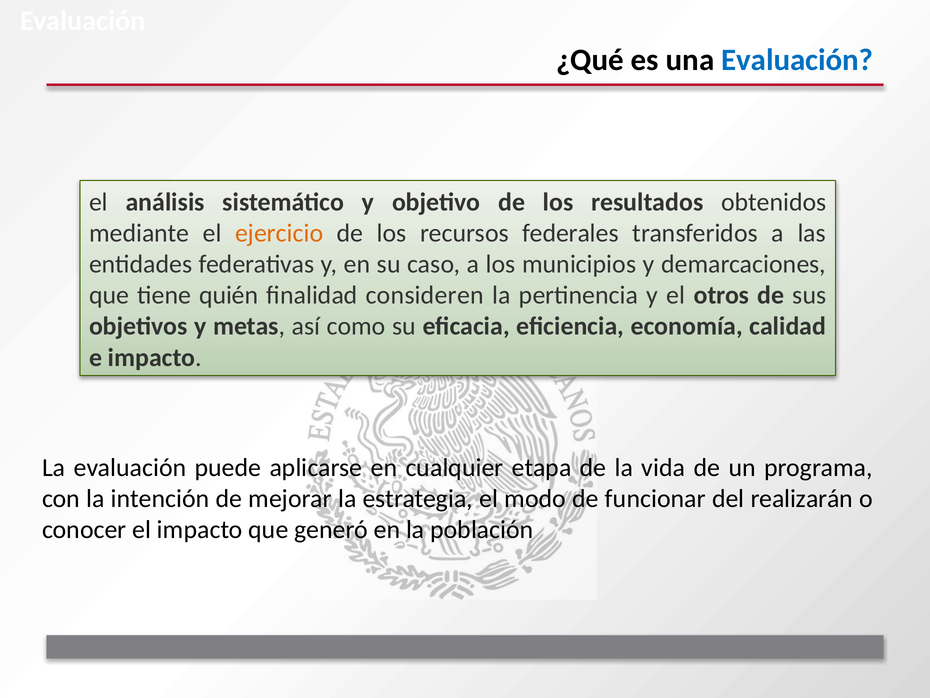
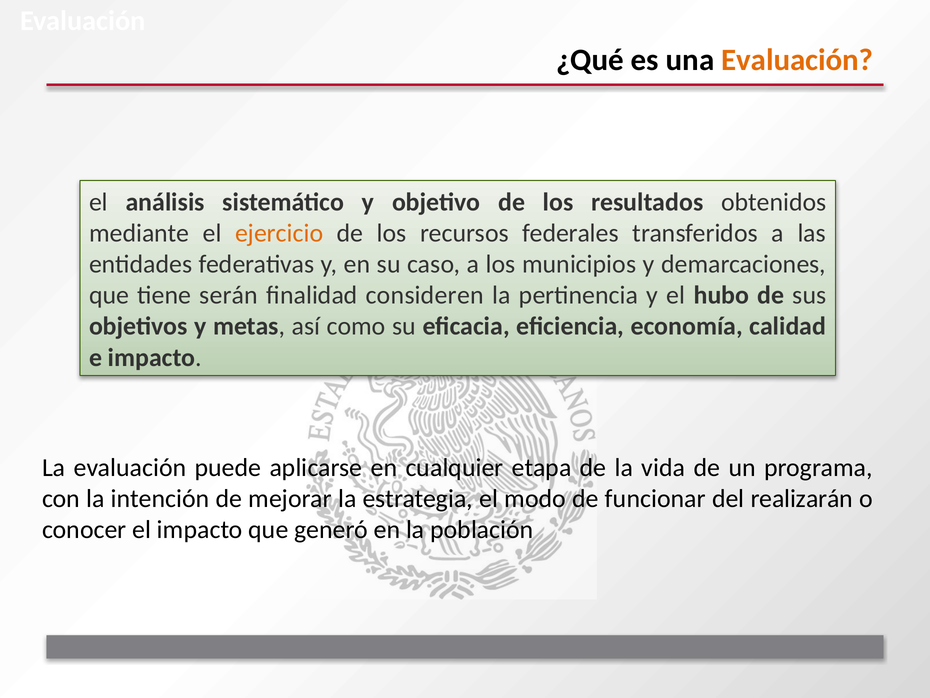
Evaluación colour: blue -> orange (797, 60)
quién: quién -> serán (229, 295)
otros: otros -> hubo (721, 295)
